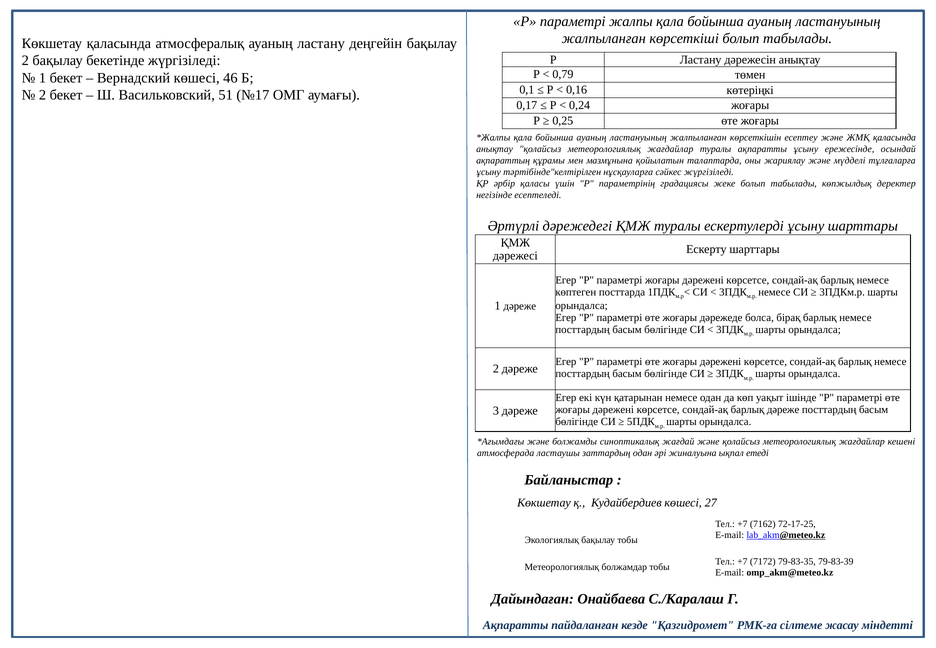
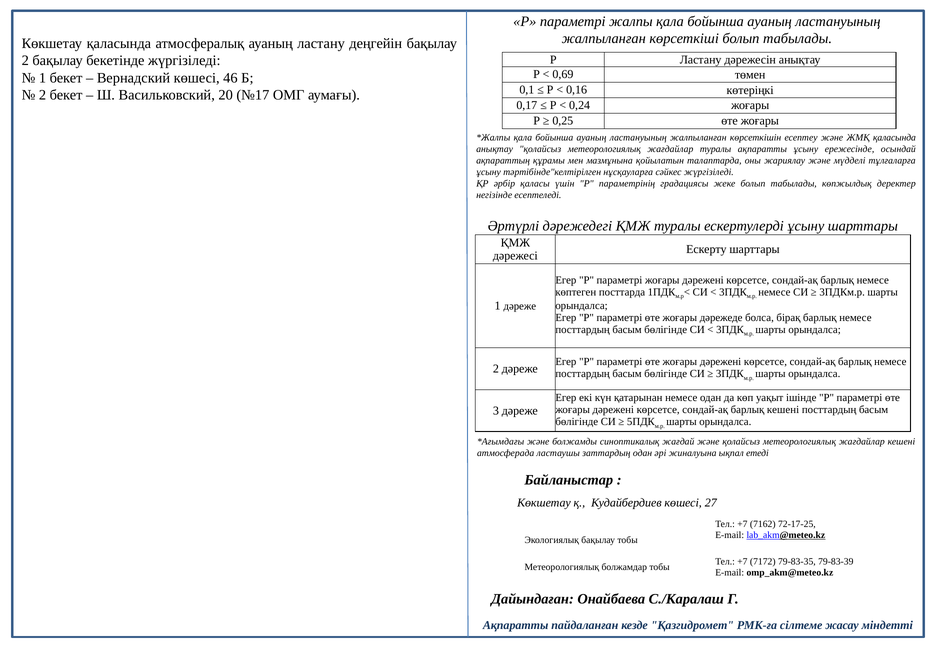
0,79: 0,79 -> 0,69 (563, 74)
51: 51 -> 20 (226, 95)
барлық дәреже: дәреже -> кешені (783, 410)
